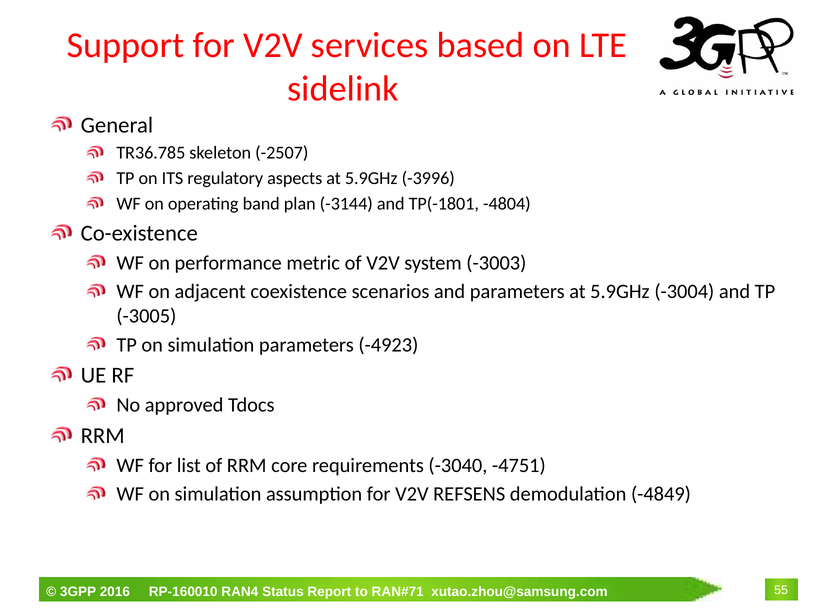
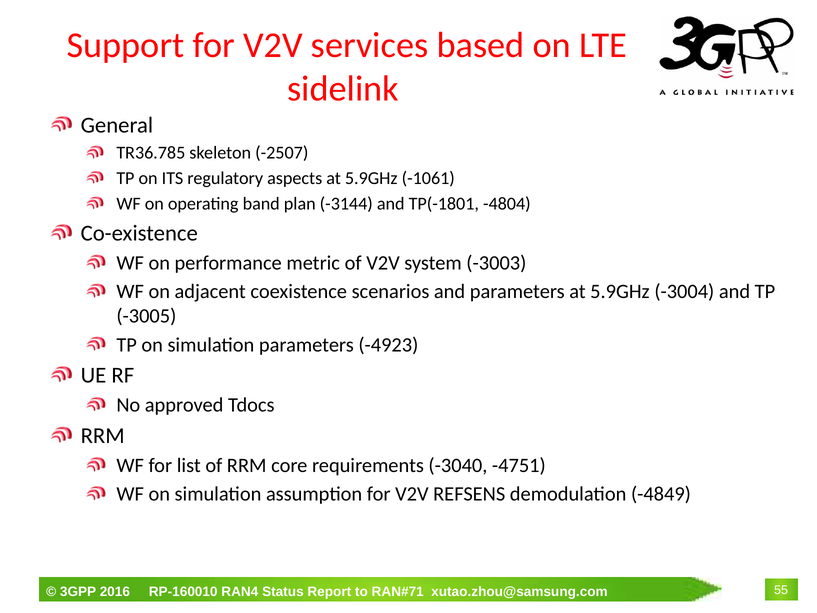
-3996: -3996 -> -1061 (428, 178)
